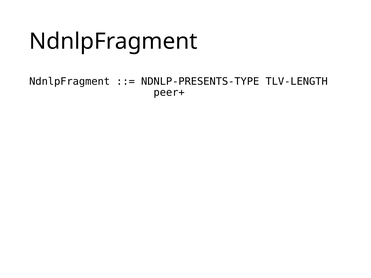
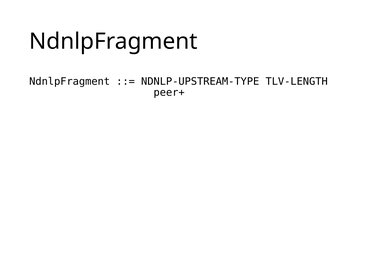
NDNLP-PRESENTS-TYPE: NDNLP-PRESENTS-TYPE -> NDNLP-UPSTREAM-TYPE (200, 81)
